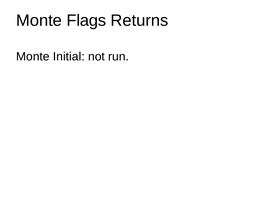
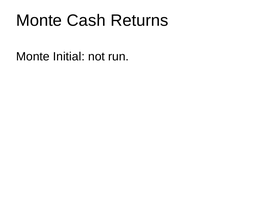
Flags: Flags -> Cash (86, 20)
